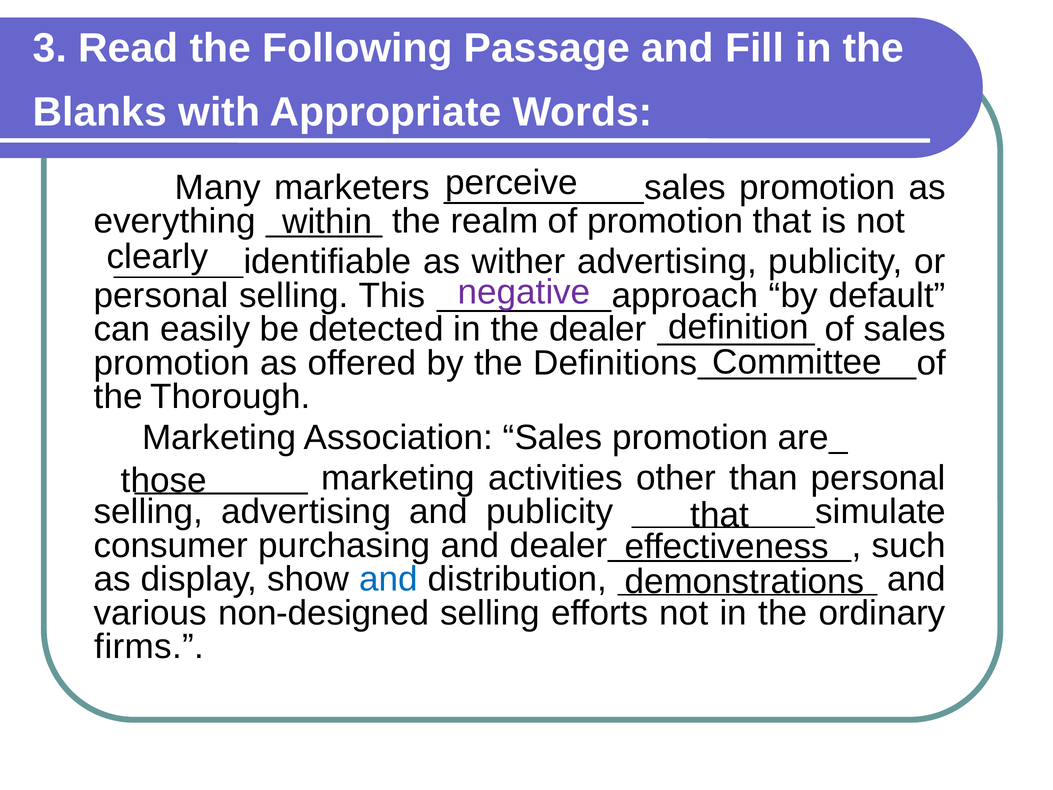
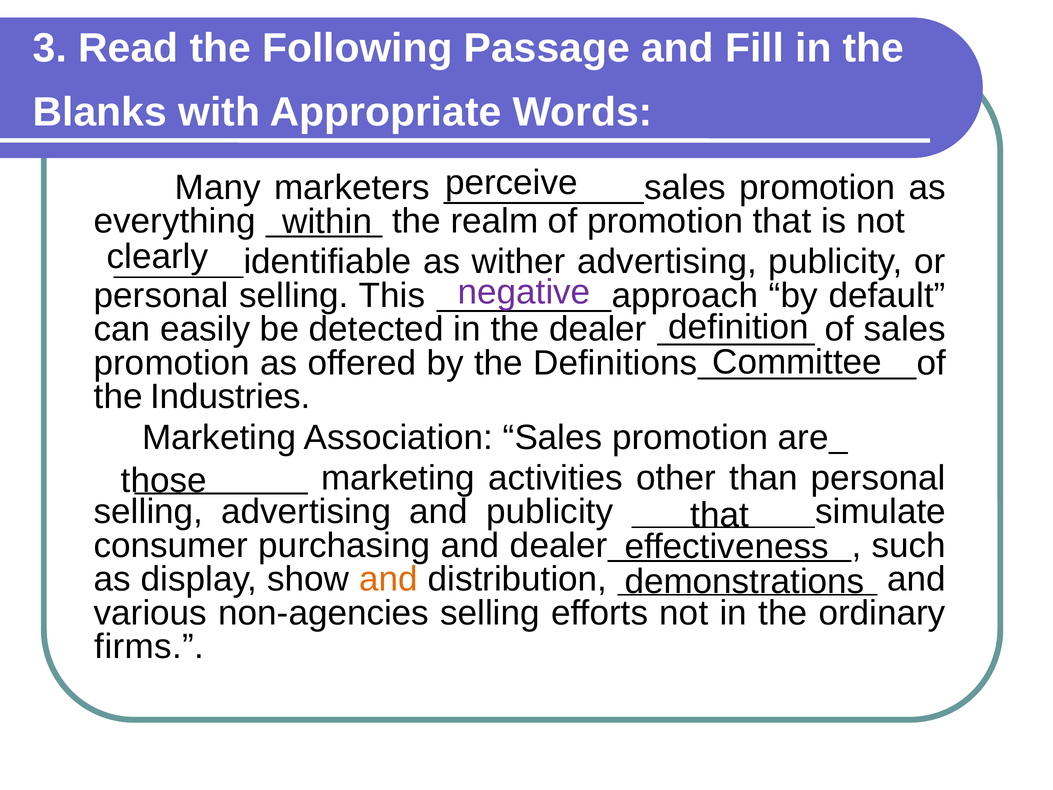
Thorough: Thorough -> Industries (230, 397)
and colour: blue -> orange (388, 579)
non-designed: non-designed -> non-agencies (324, 613)
